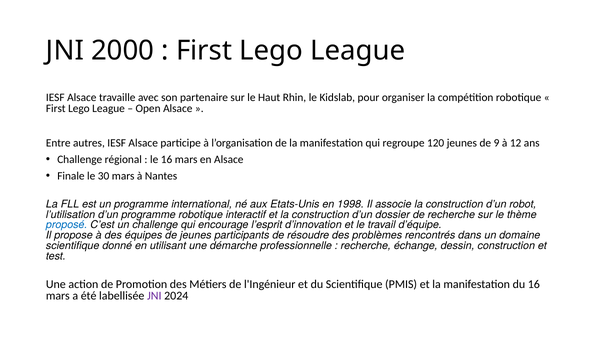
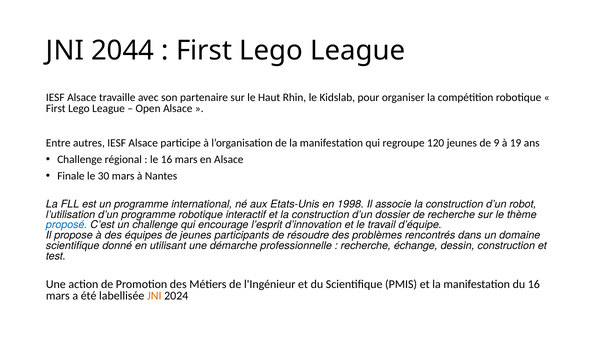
2000: 2000 -> 2044 (123, 51)
12: 12 -> 19 (516, 143)
JNI colour: purple -> orange (154, 296)
